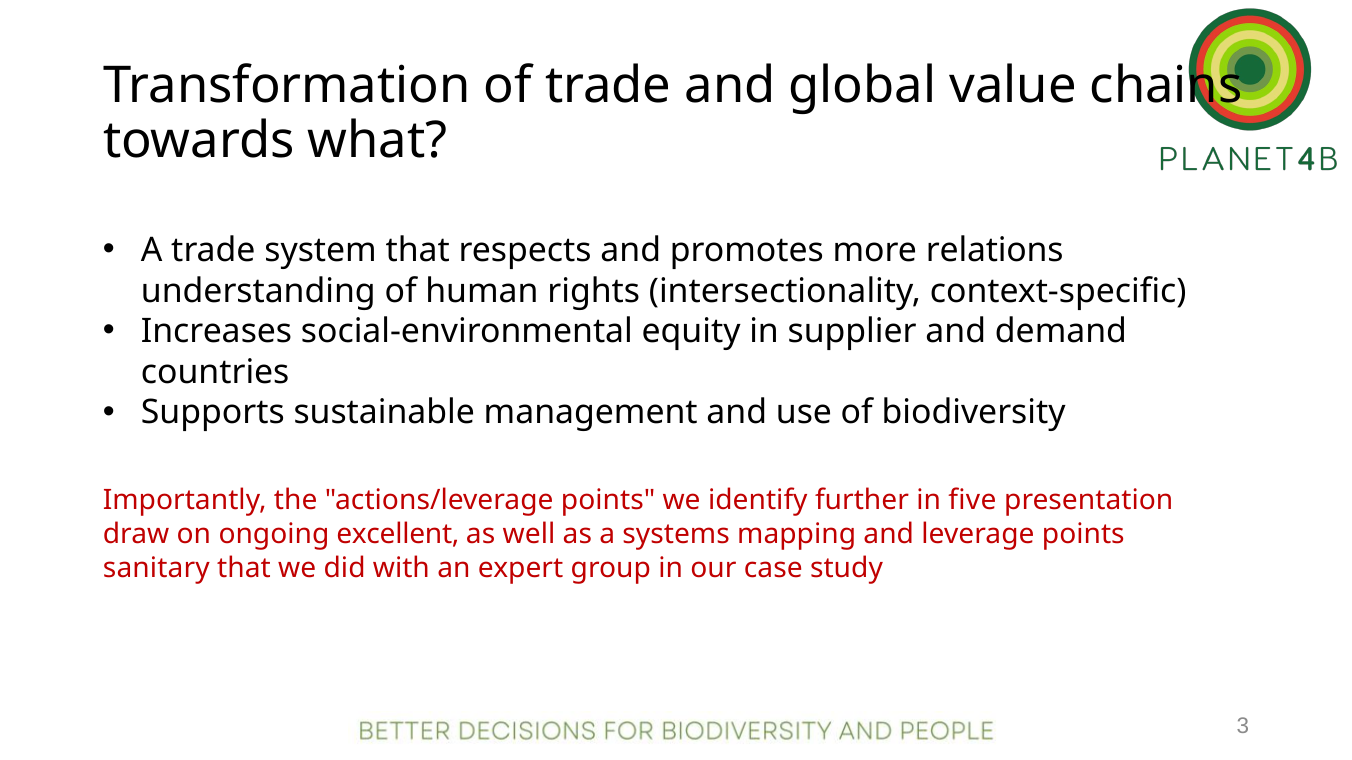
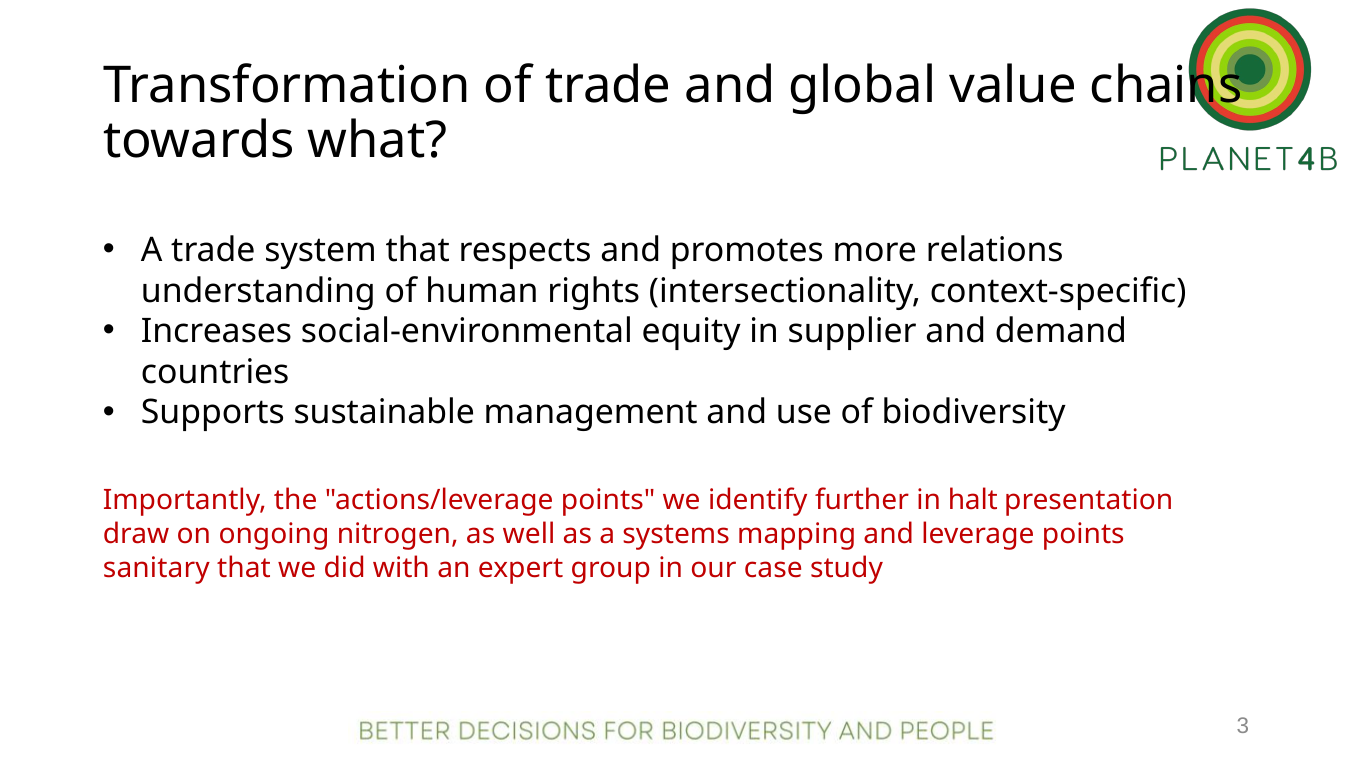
five: five -> halt (973, 501)
excellent: excellent -> nitrogen (398, 534)
